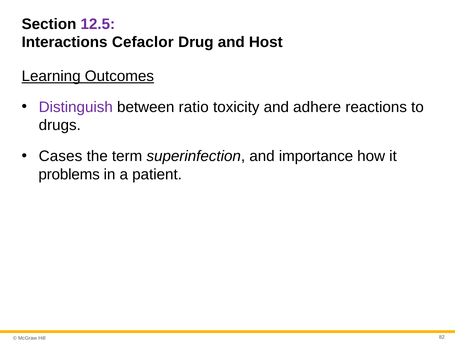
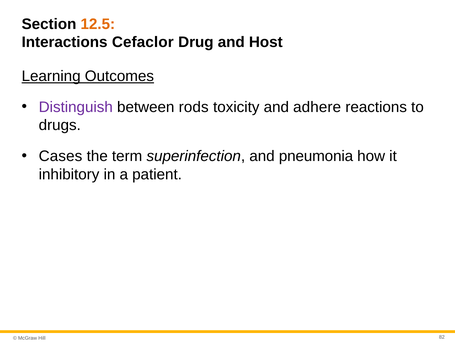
12.5 colour: purple -> orange (98, 24)
ratio: ratio -> rods (194, 107)
importance: importance -> pneumonia (316, 156)
problems: problems -> inhibitory (69, 174)
